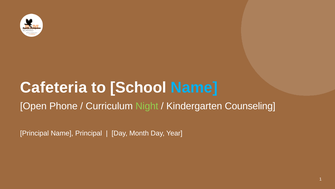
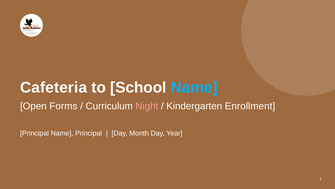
Phone: Phone -> Forms (63, 106)
Night colour: light green -> pink (147, 106)
Counseling: Counseling -> Enrollment (250, 106)
